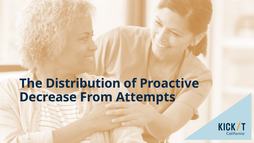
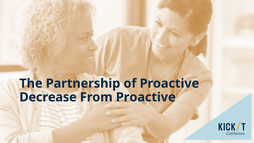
Distribution: Distribution -> Partnership (83, 83)
From Attempts: Attempts -> Proactive (146, 97)
